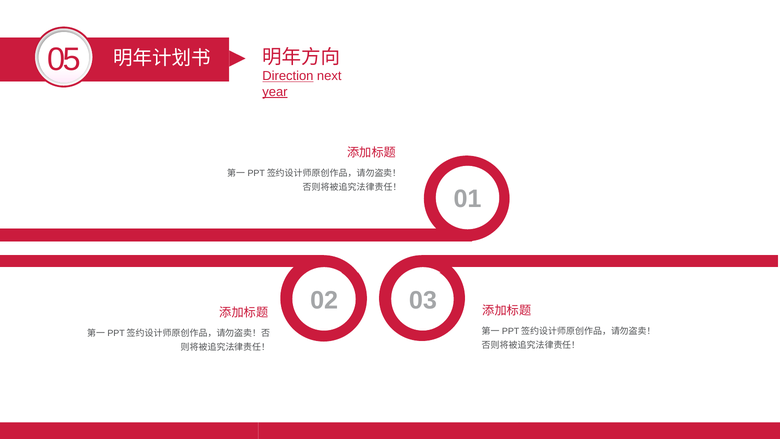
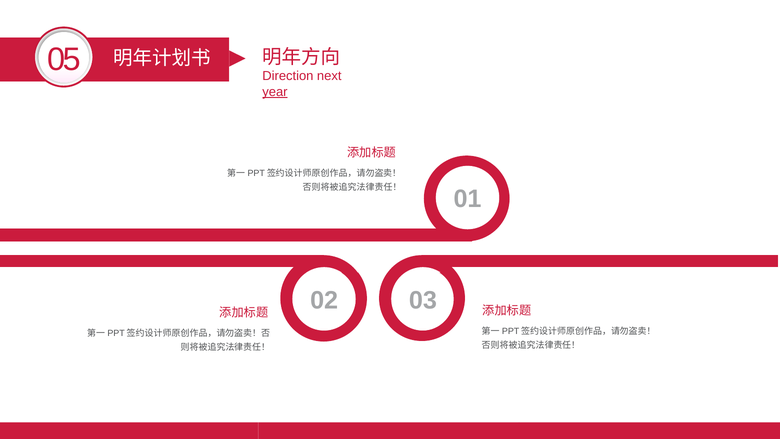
Direction underline: present -> none (288, 76)
